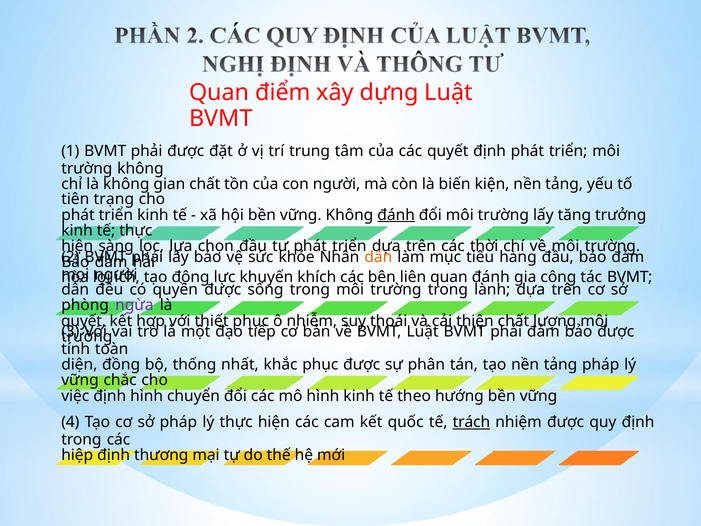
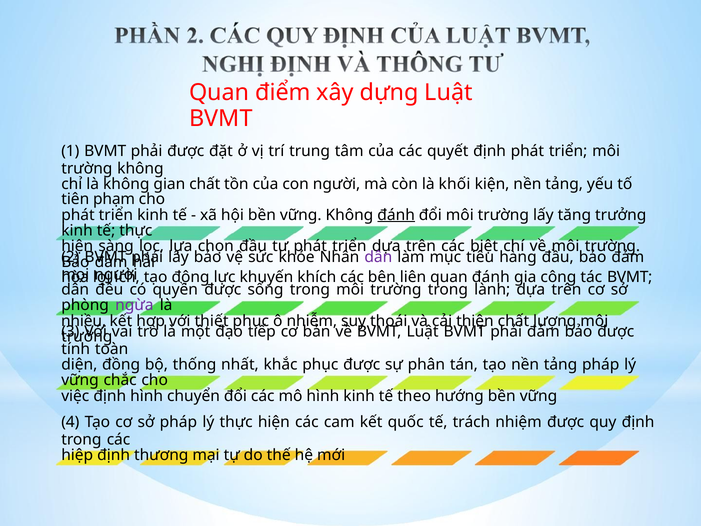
biến: biến -> khối (455, 184)
trạng: trạng -> phạm (114, 199)
thời: thời -> biệt (484, 246)
dân colour: orange -> purple (378, 257)
quyết: quyết -> nhiều (84, 321)
trách underline: present -> none (471, 422)
